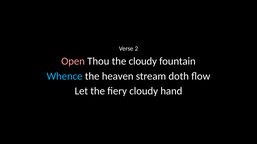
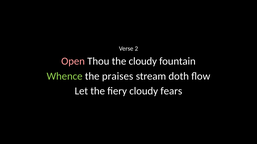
Whence colour: light blue -> light green (65, 76)
heaven: heaven -> praises (118, 76)
hand: hand -> fears (171, 91)
